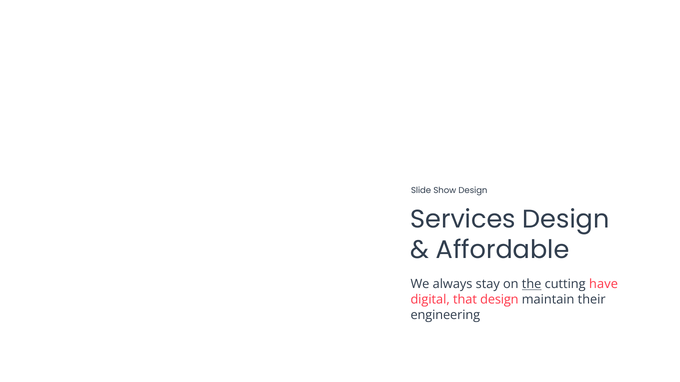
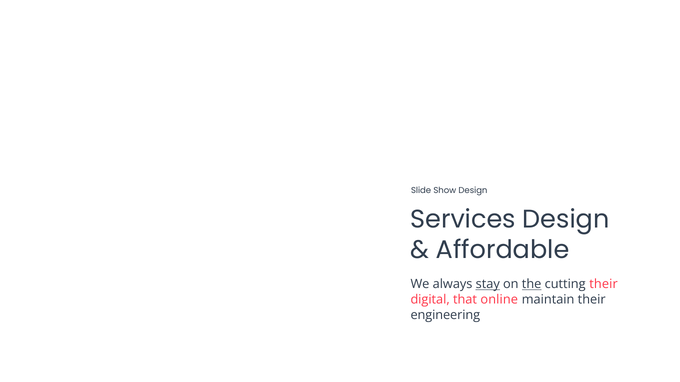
stay underline: none -> present (488, 285)
cutting have: have -> their (604, 285)
that design: design -> online (499, 300)
